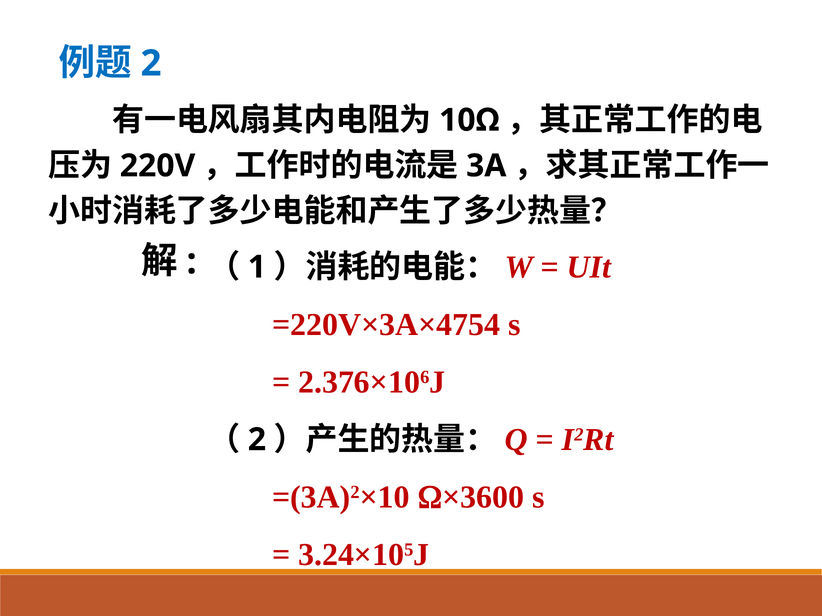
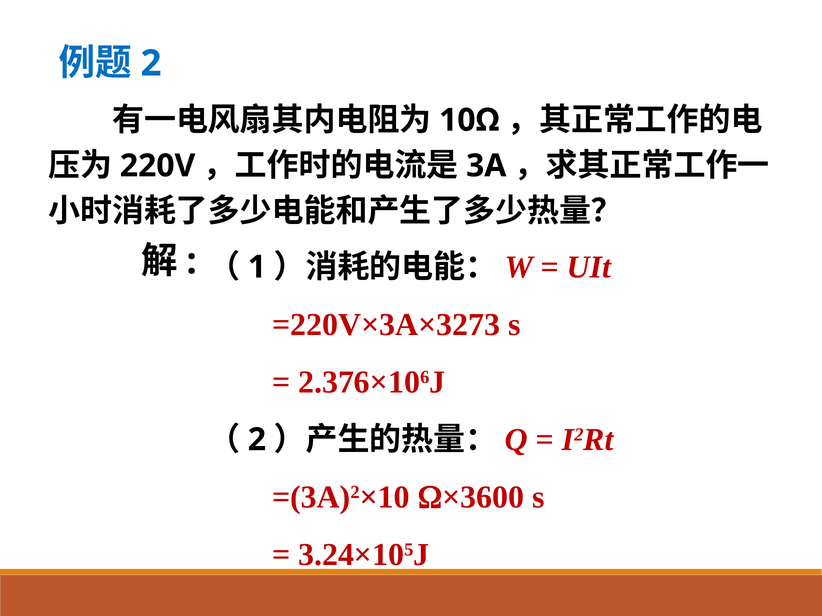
=220V×3A×4754: =220V×3A×4754 -> =220V×3A×3273 (386, 325)
